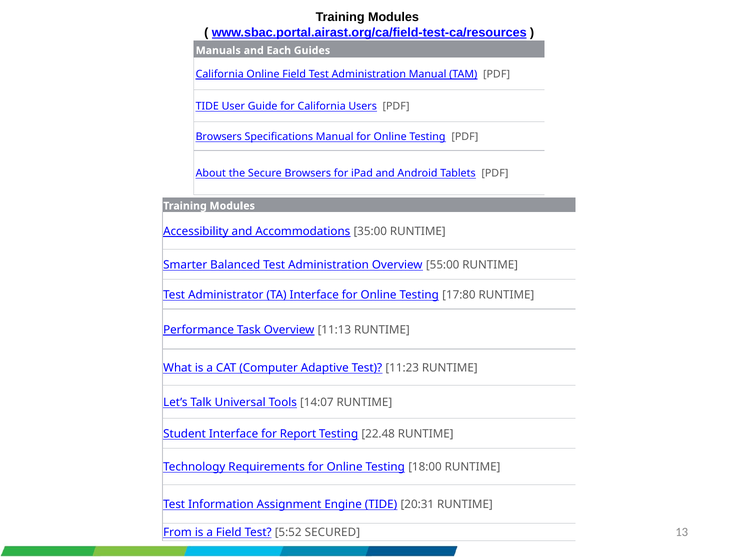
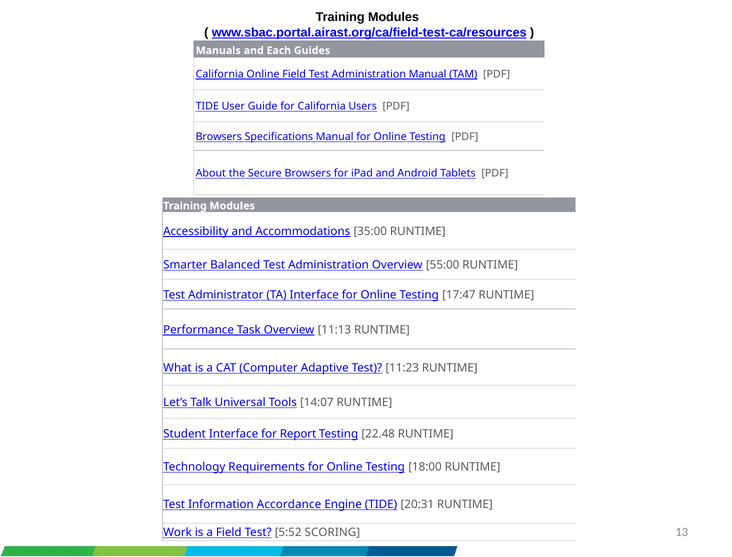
17:80: 17:80 -> 17:47 (459, 295)
Assignment: Assignment -> Accordance (289, 505)
From: From -> Work (178, 533)
SECURED: SECURED -> SCORING (332, 533)
